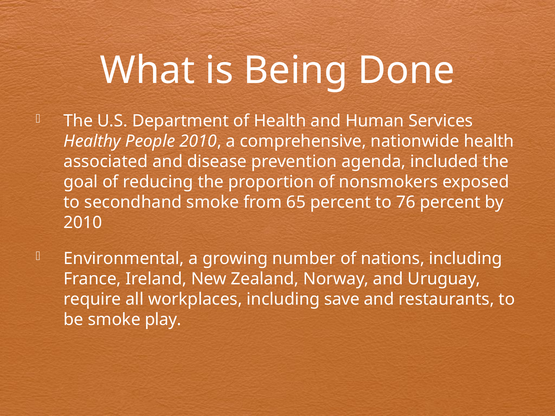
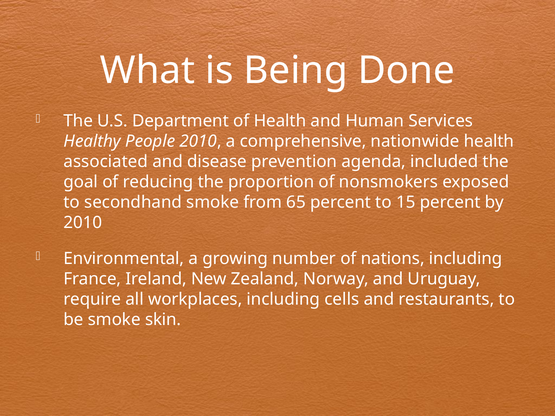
76: 76 -> 15 (406, 202)
save: save -> cells (342, 299)
play: play -> skin (163, 320)
